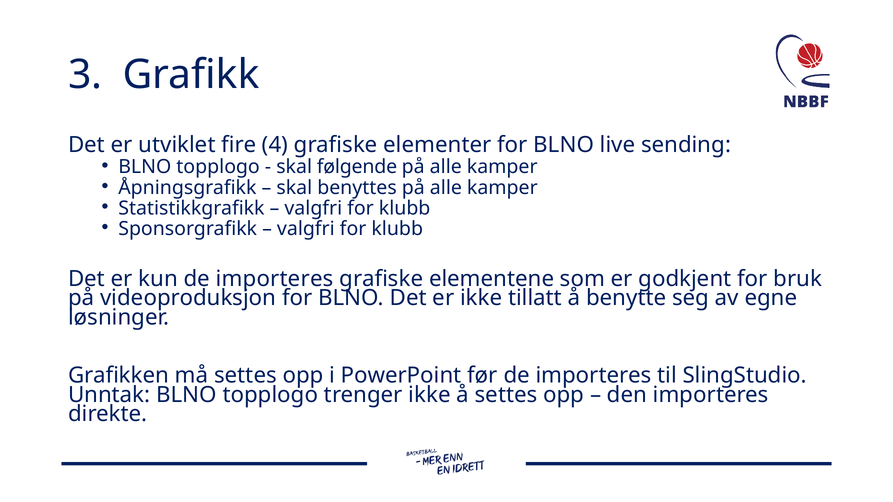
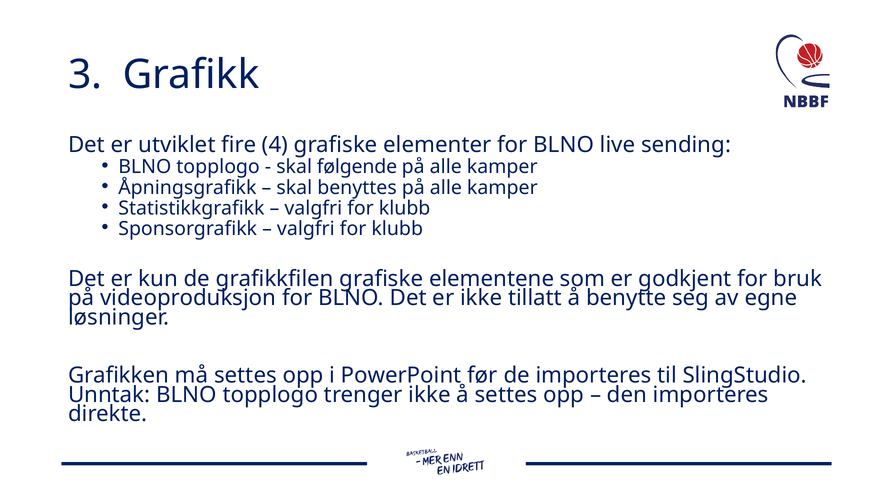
kun de importeres: importeres -> grafikkfilen (275, 279)
